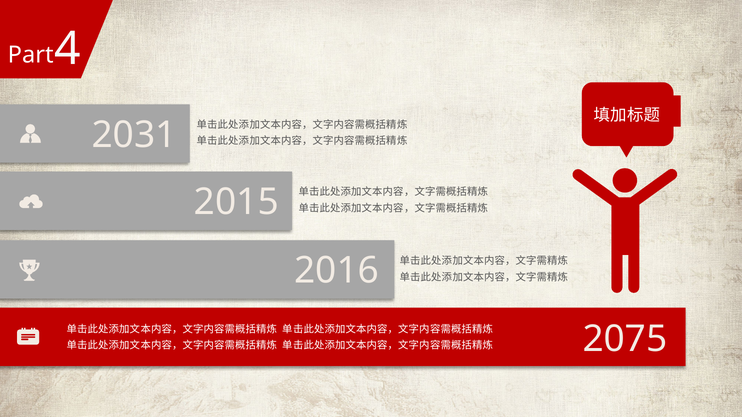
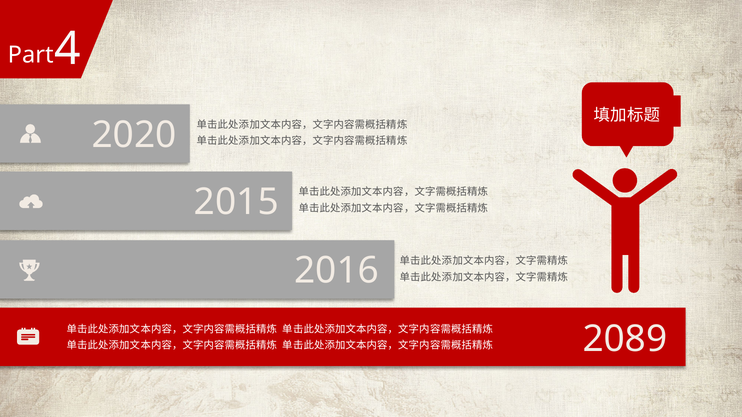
2031: 2031 -> 2020 (134, 135)
2075: 2075 -> 2089 (625, 339)
